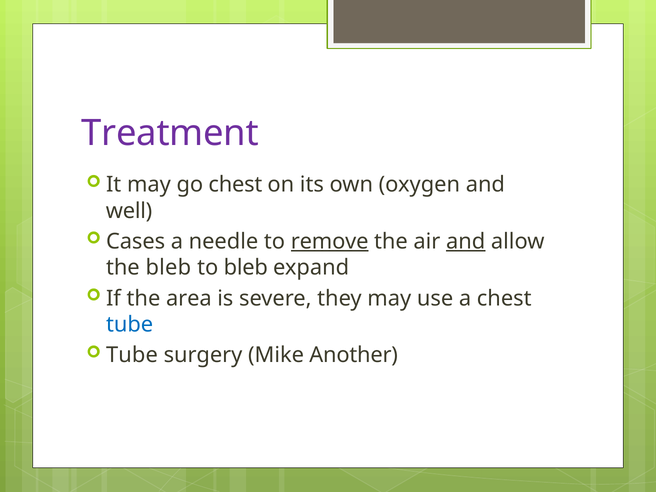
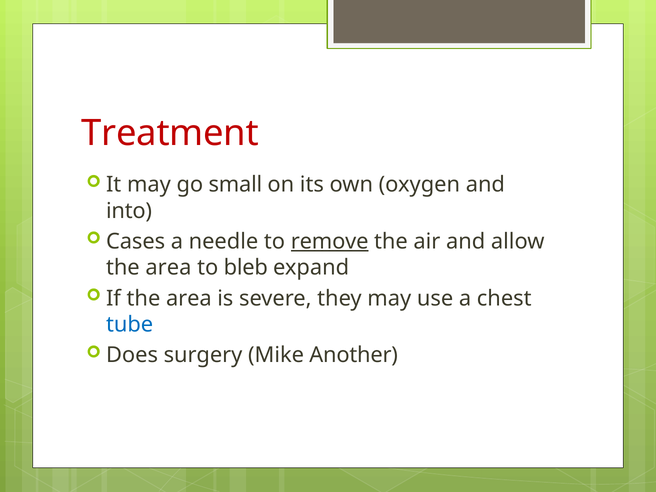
Treatment colour: purple -> red (170, 133)
go chest: chest -> small (235, 185)
well: well -> into (129, 211)
and underline: present -> none (466, 241)
bleb: bleb -> area (168, 268)
Tube: Tube -> Does (132, 355)
